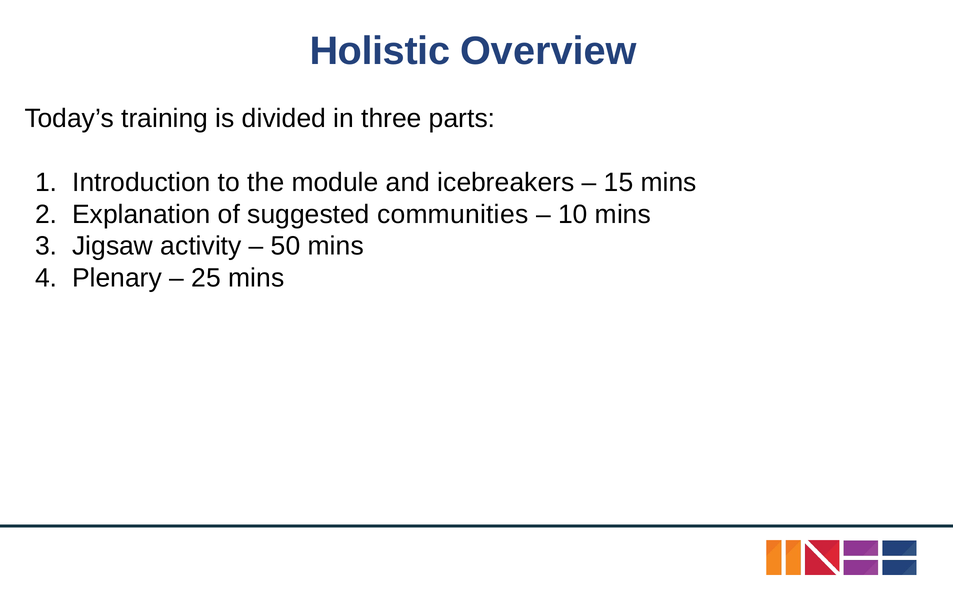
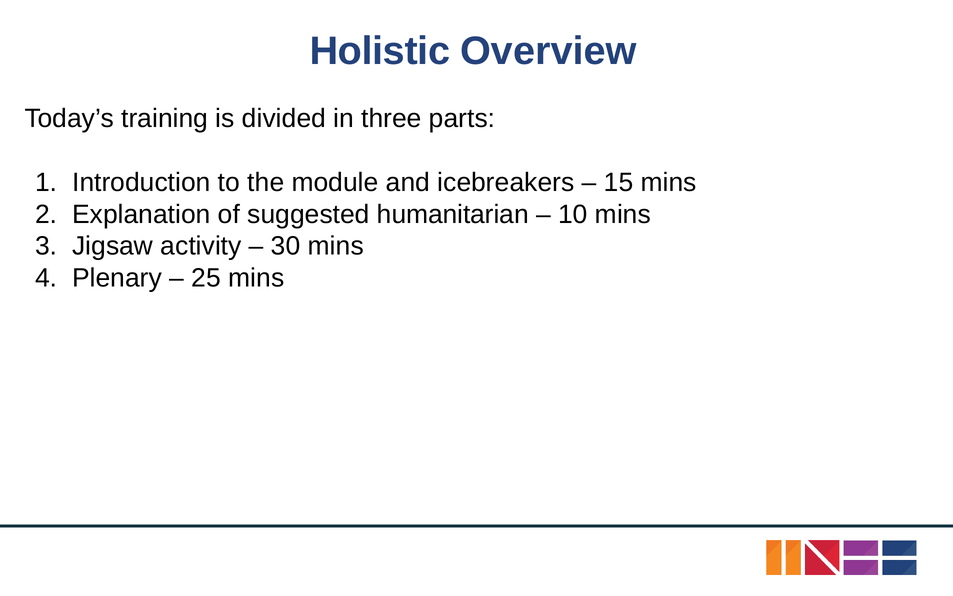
communities: communities -> humanitarian (453, 214)
50: 50 -> 30 (286, 246)
